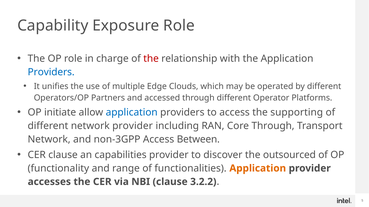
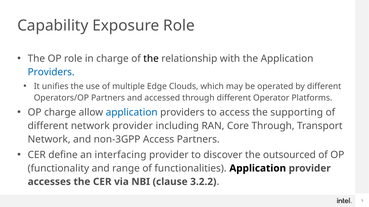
the colour: red -> black (151, 59)
OP initiate: initiate -> charge (60, 113)
Access Between: Between -> Partners (198, 140)
CER clause: clause -> define (63, 155)
capabilities: capabilities -> interfacing (121, 155)
Application colour: orange -> black (258, 169)
